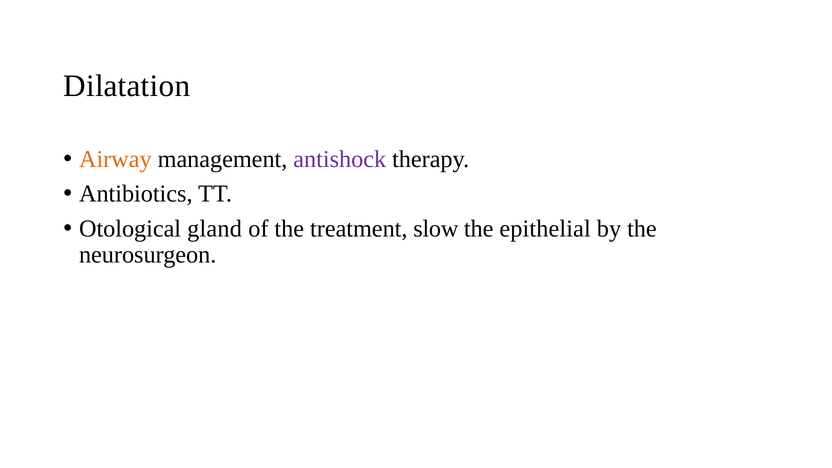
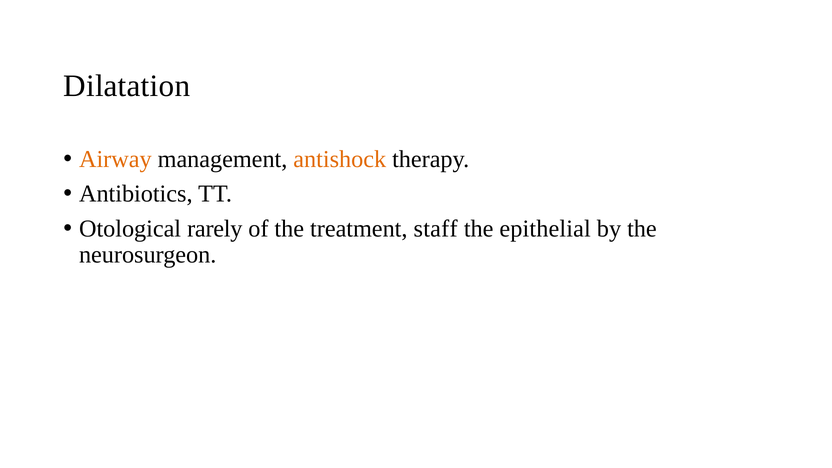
antishock colour: purple -> orange (340, 159)
gland: gland -> rarely (215, 229)
slow: slow -> staff (436, 229)
